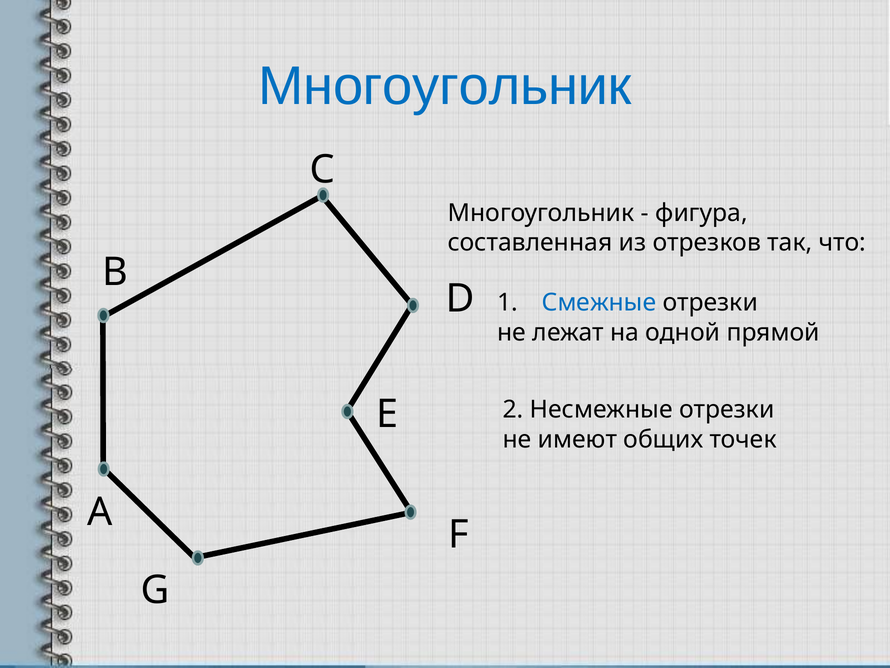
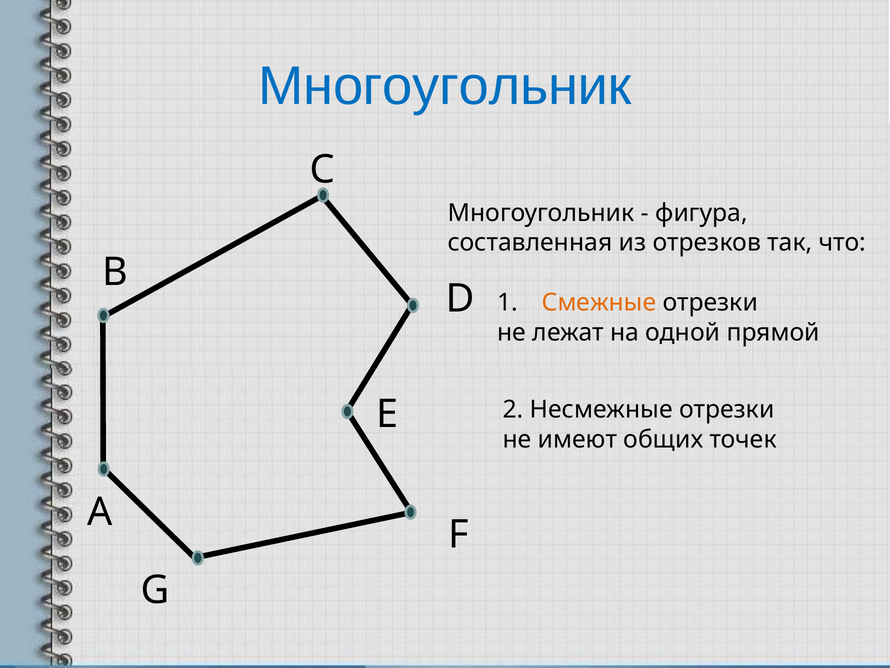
Смежные colour: blue -> orange (599, 303)
